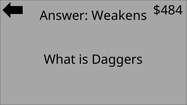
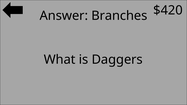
$484: $484 -> $420 (168, 10)
Weakens: Weakens -> Branches (119, 16)
